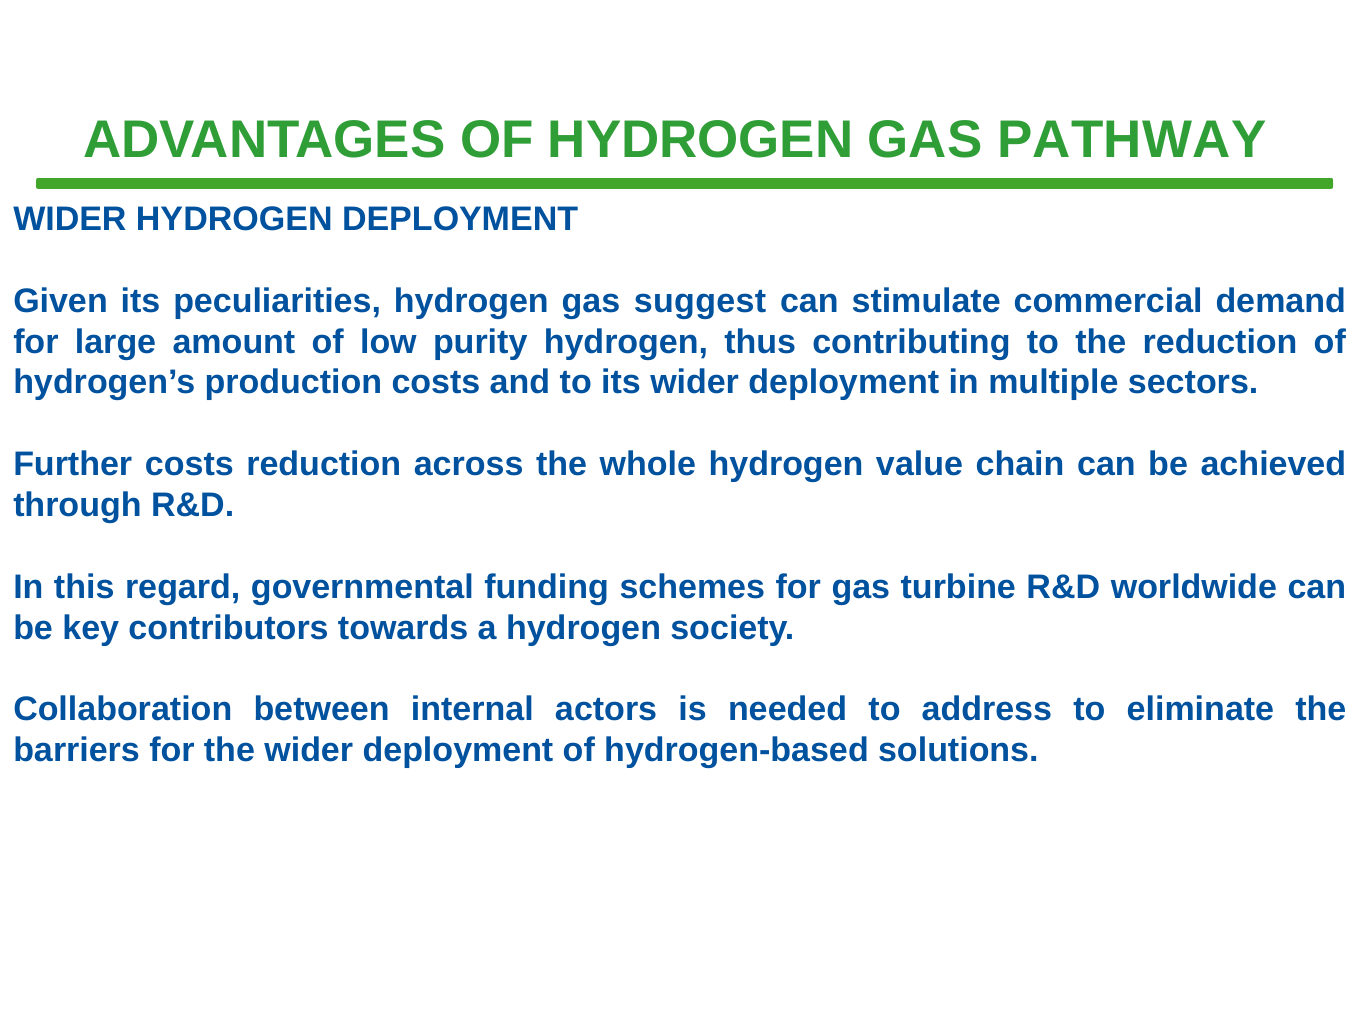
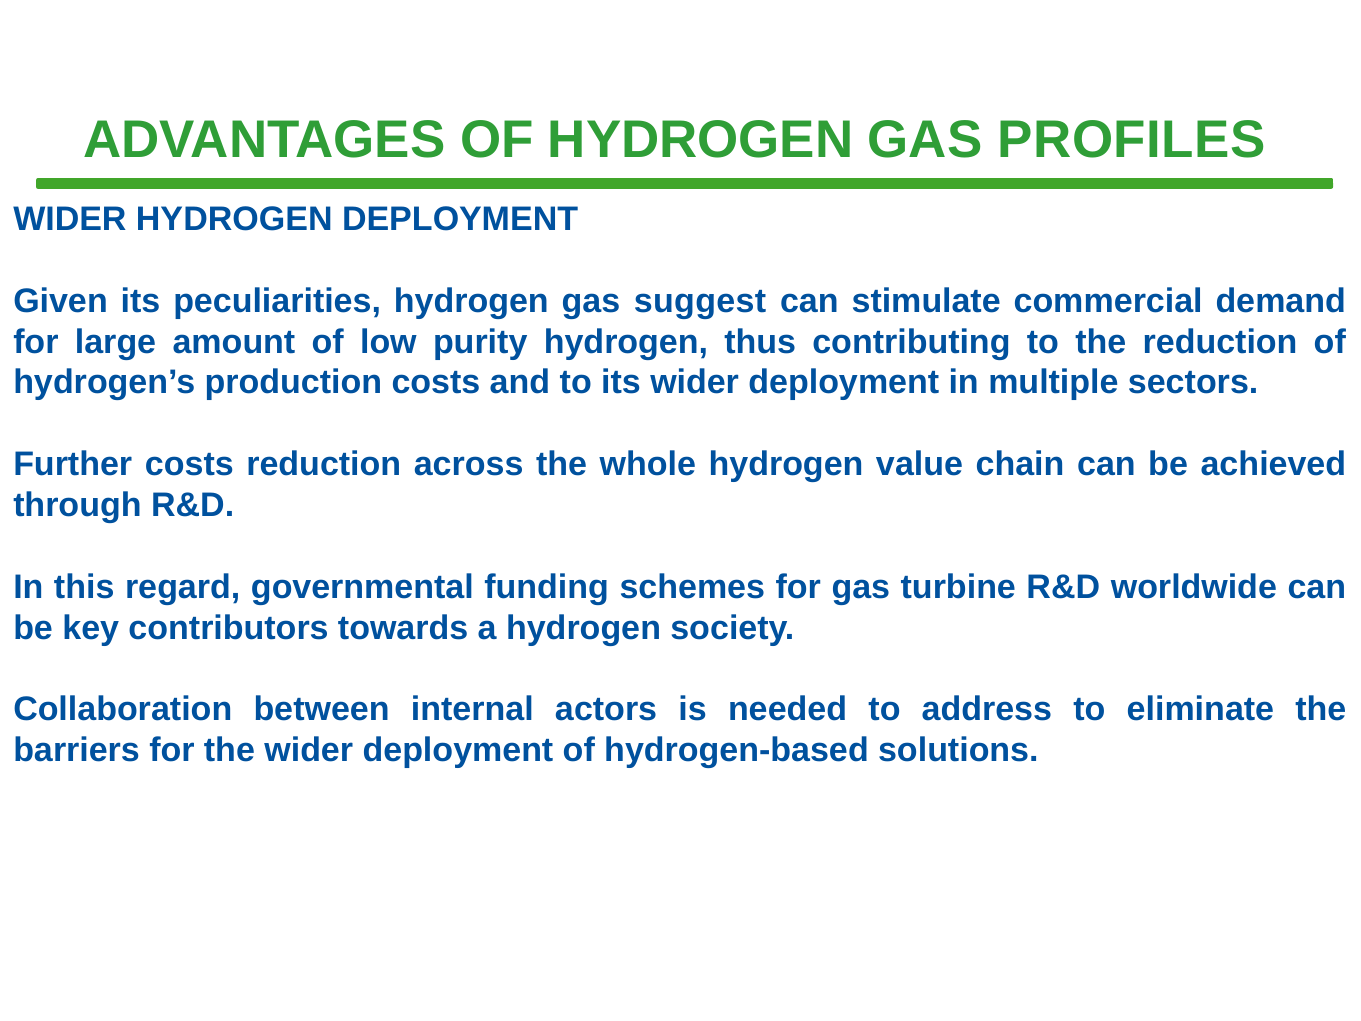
PATHWAY: PATHWAY -> PROFILES (1132, 140)
